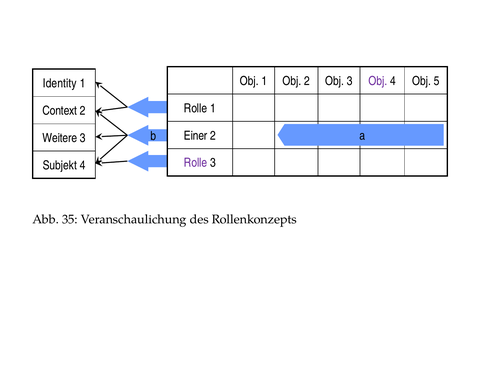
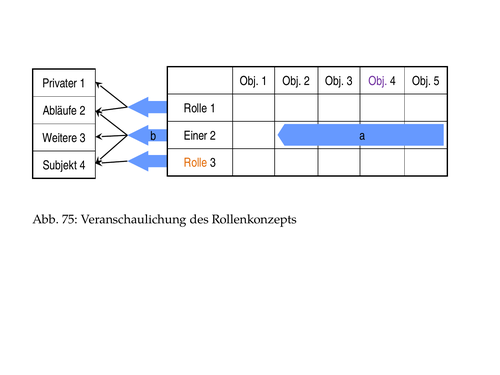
Identity: Identity -> Privater (60, 83)
Context: Context -> Abläufe (60, 111)
Rolle colour: purple -> orange (196, 163)
35: 35 -> 75 (70, 219)
